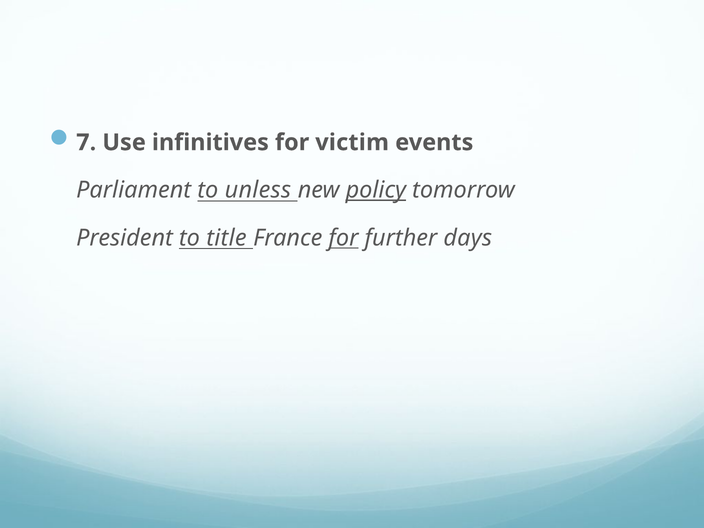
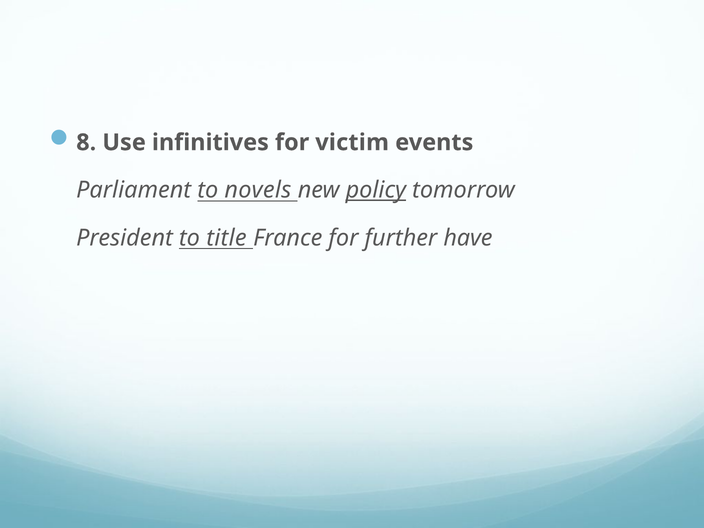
7: 7 -> 8 (86, 142)
unless: unless -> novels (258, 190)
for underline: present -> none (343, 238)
days: days -> have (468, 238)
